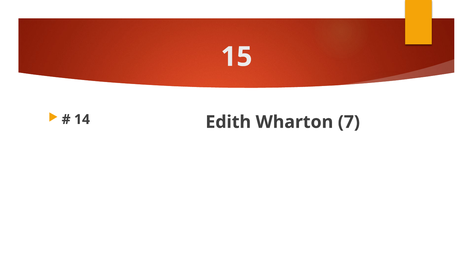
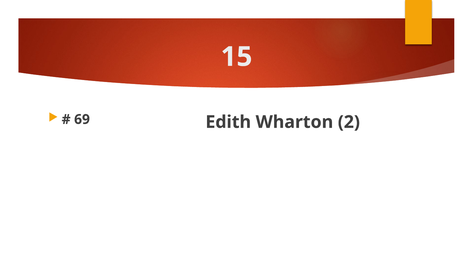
14: 14 -> 69 (82, 119)
7: 7 -> 2 (349, 122)
